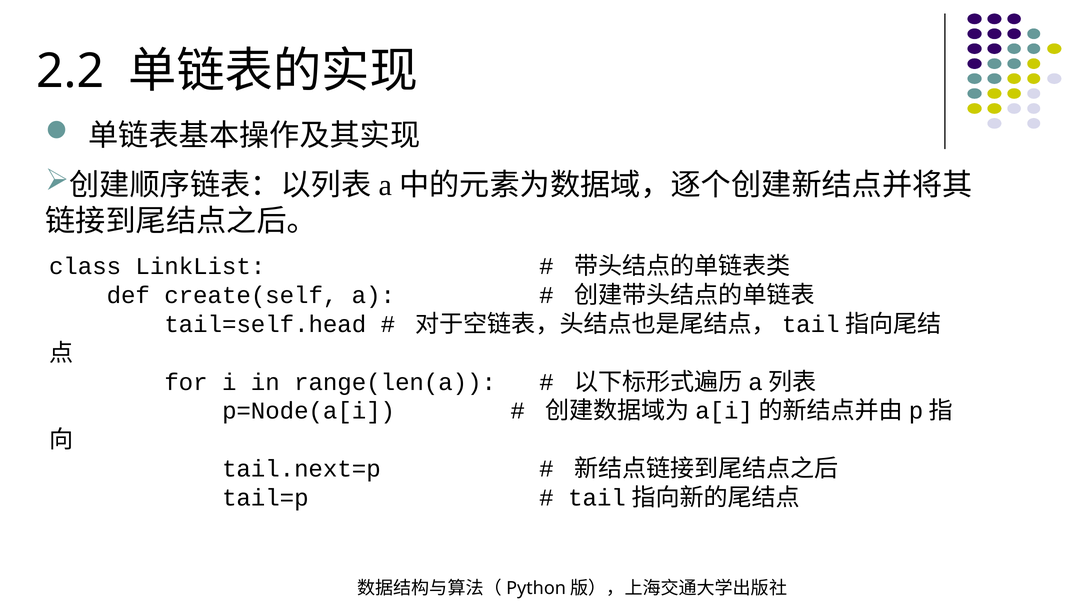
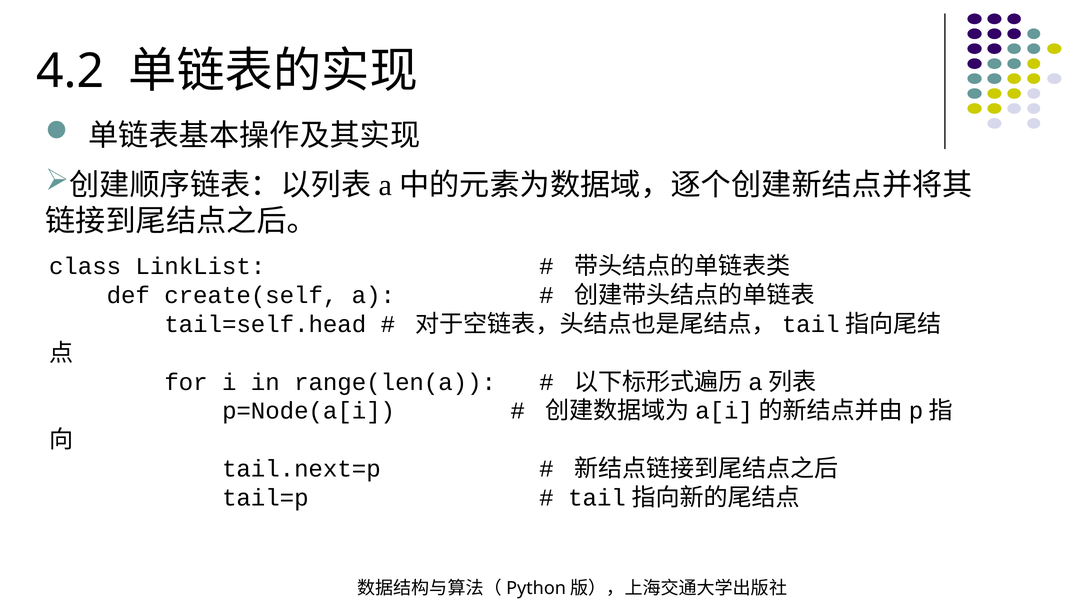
2.2: 2.2 -> 4.2 (70, 72)
